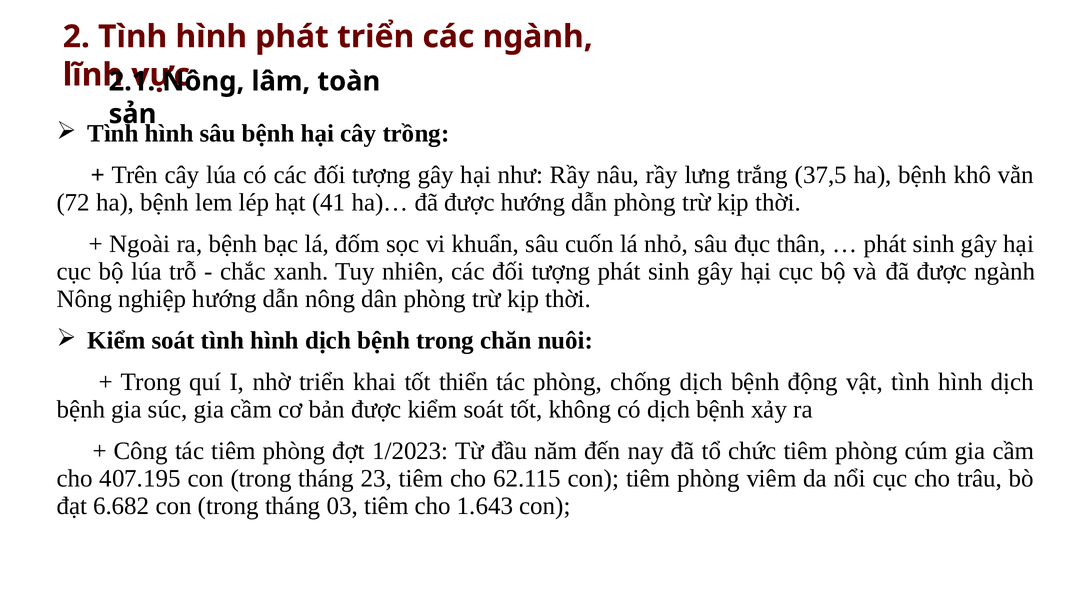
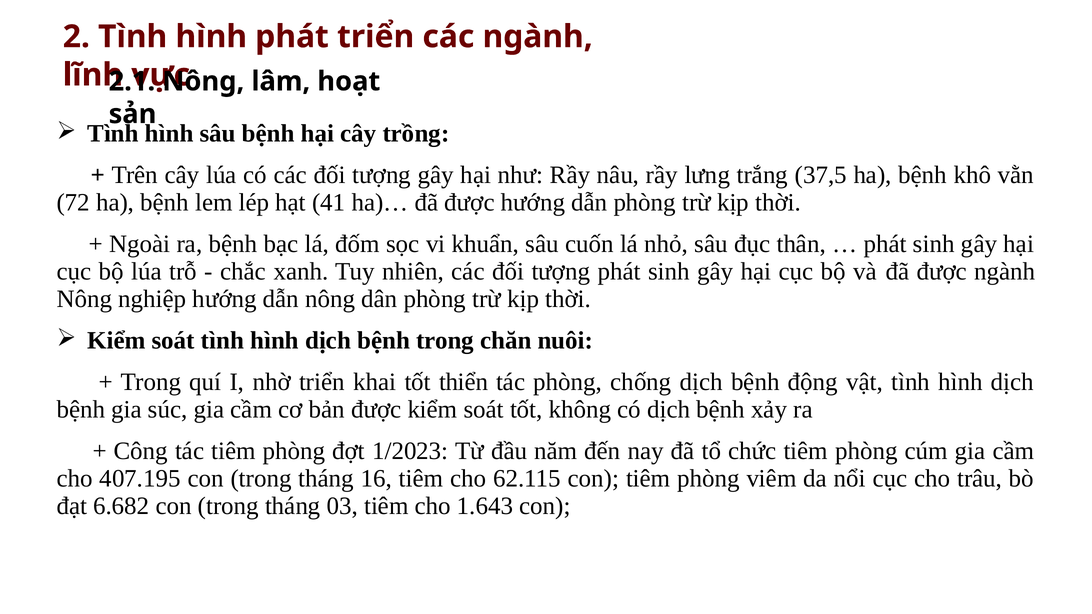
toàn: toàn -> hoạt (349, 81)
23: 23 -> 16 (376, 479)
